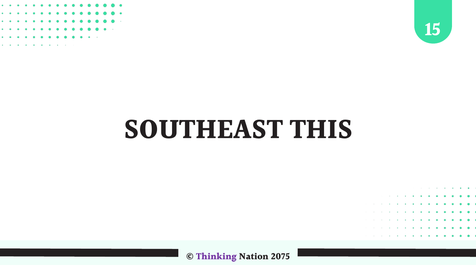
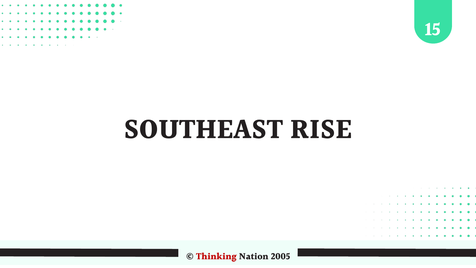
THIS: THIS -> RISE (321, 130)
Thinking colour: purple -> red (216, 257)
2075: 2075 -> 2005 (280, 257)
